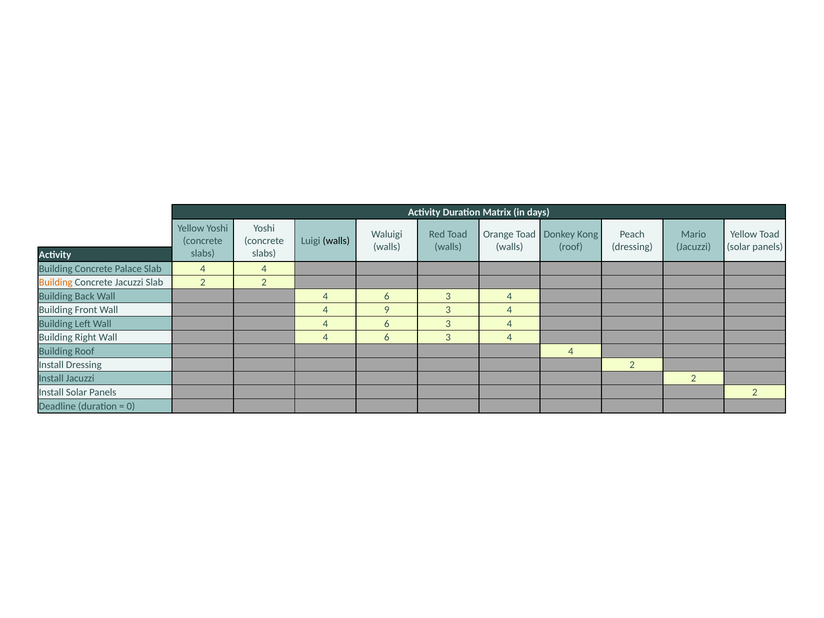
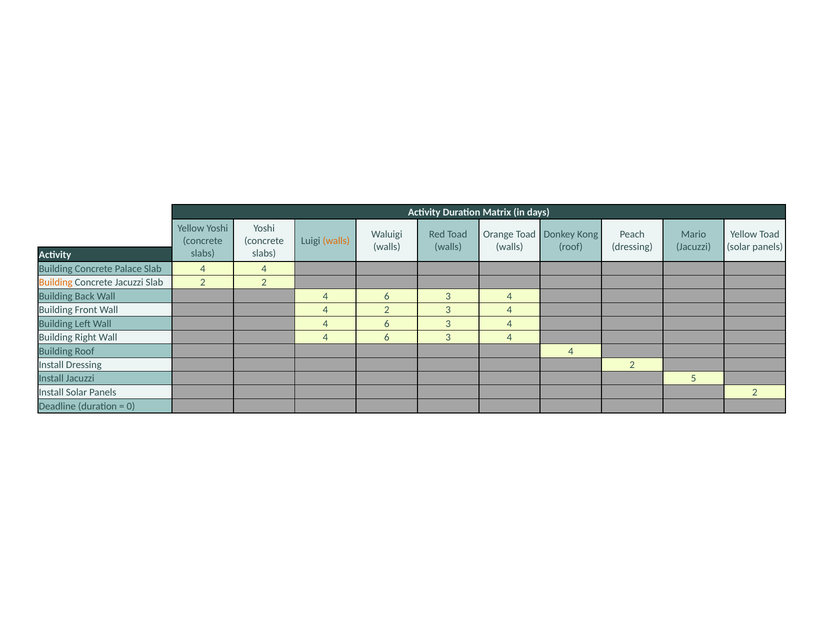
walls colour: black -> orange (336, 241)
4 9: 9 -> 2 (387, 310)
Jacuzzi 2: 2 -> 5 (694, 379)
